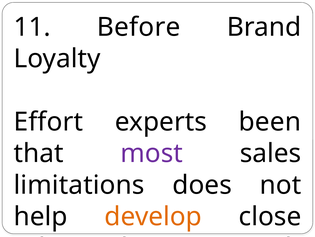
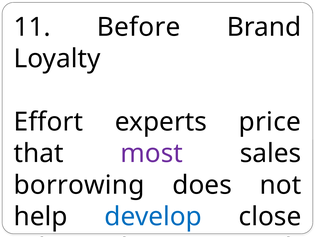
been: been -> price (270, 122)
limitations: limitations -> borrowing (79, 185)
develop colour: orange -> blue (153, 216)
